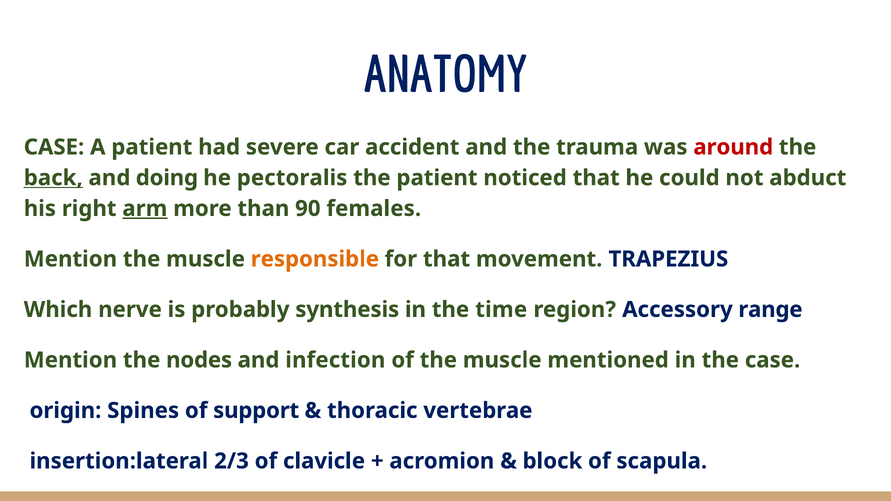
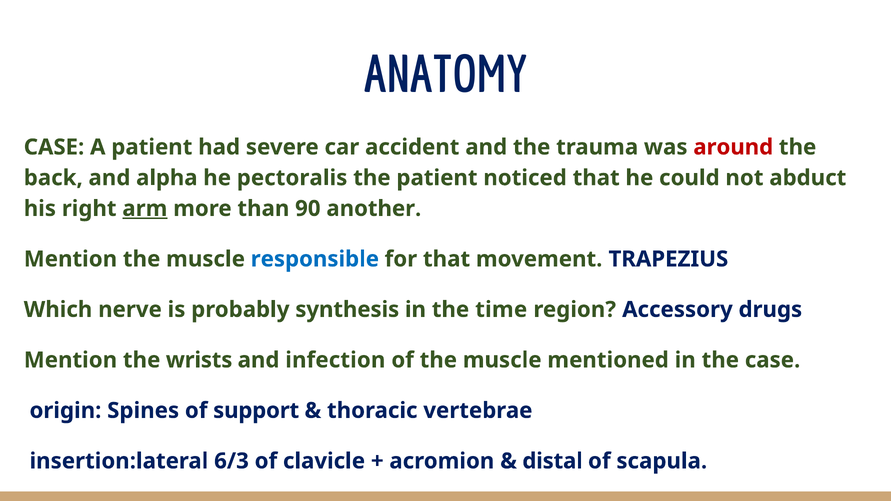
back underline: present -> none (53, 178)
doing: doing -> alpha (167, 178)
females: females -> another (374, 209)
responsible colour: orange -> blue (315, 259)
range: range -> drugs (770, 310)
nodes: nodes -> wrists (199, 360)
2/3: 2/3 -> 6/3 (231, 461)
block: block -> distal (553, 461)
